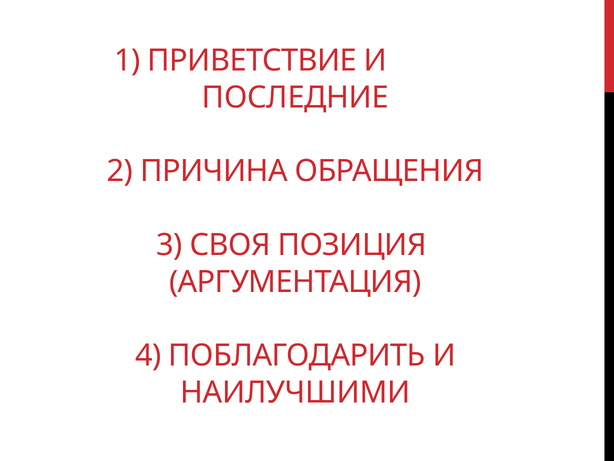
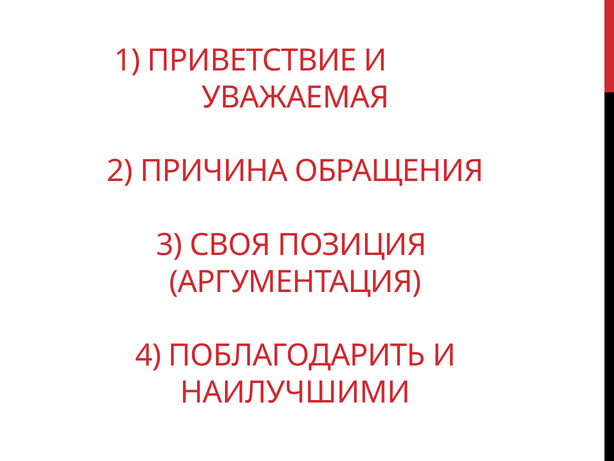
ПОСЛЕДНИЕ: ПОСЛЕДНИЕ -> УВАЖАЕМАЯ (295, 97)
